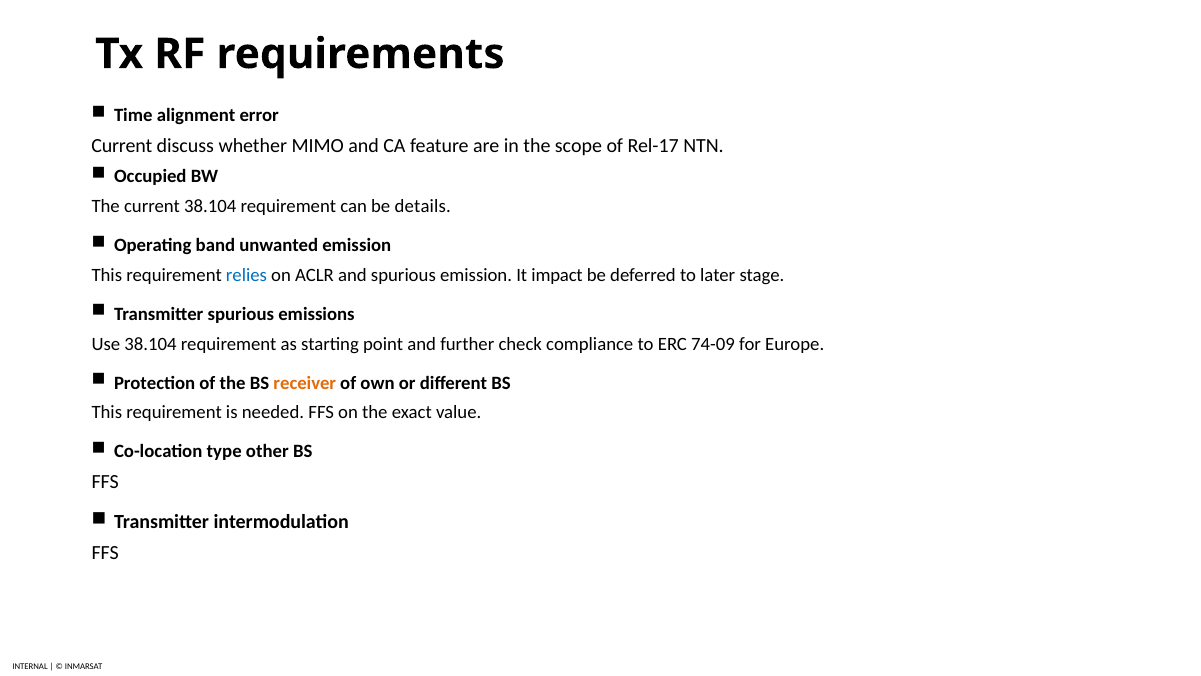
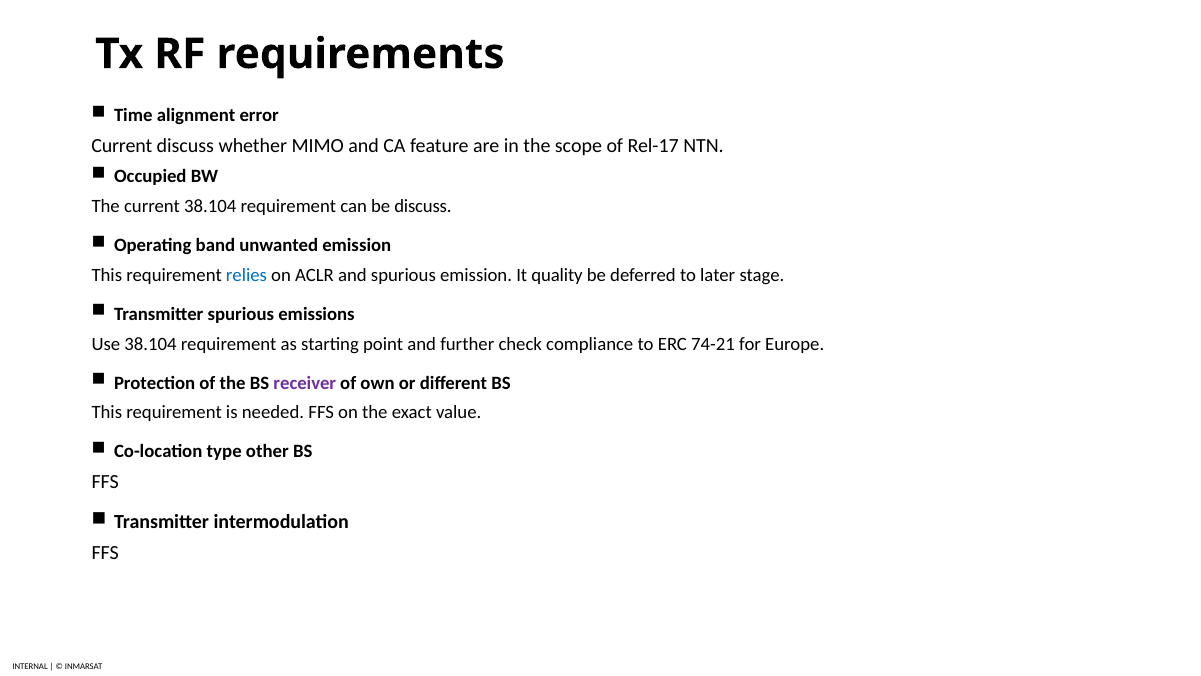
be details: details -> discuss (423, 206)
impact: impact -> quality (557, 275)
74-09: 74-09 -> 74-21 (713, 344)
receiver colour: orange -> purple (305, 383)
